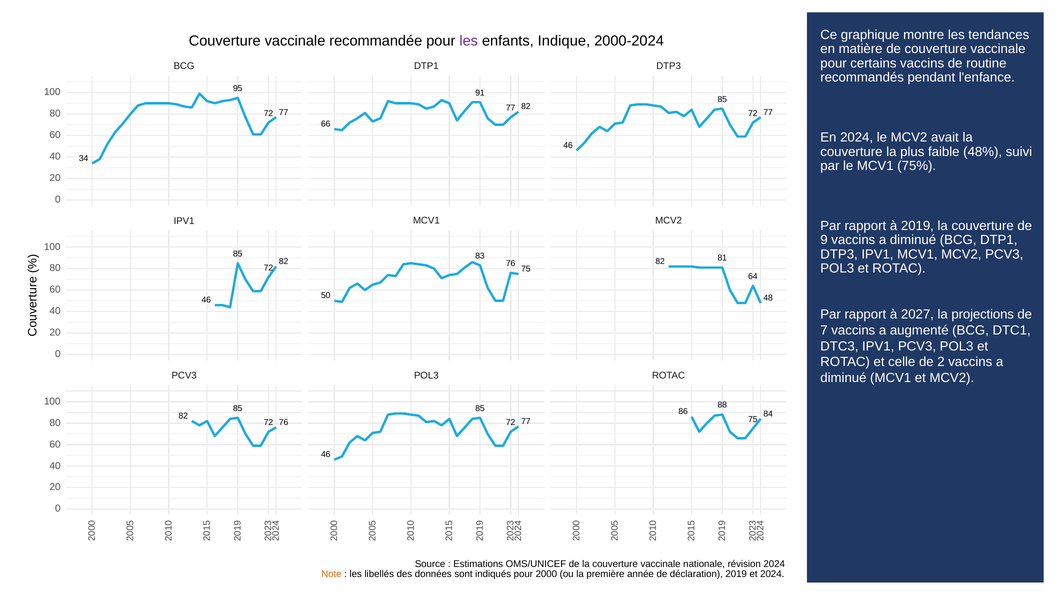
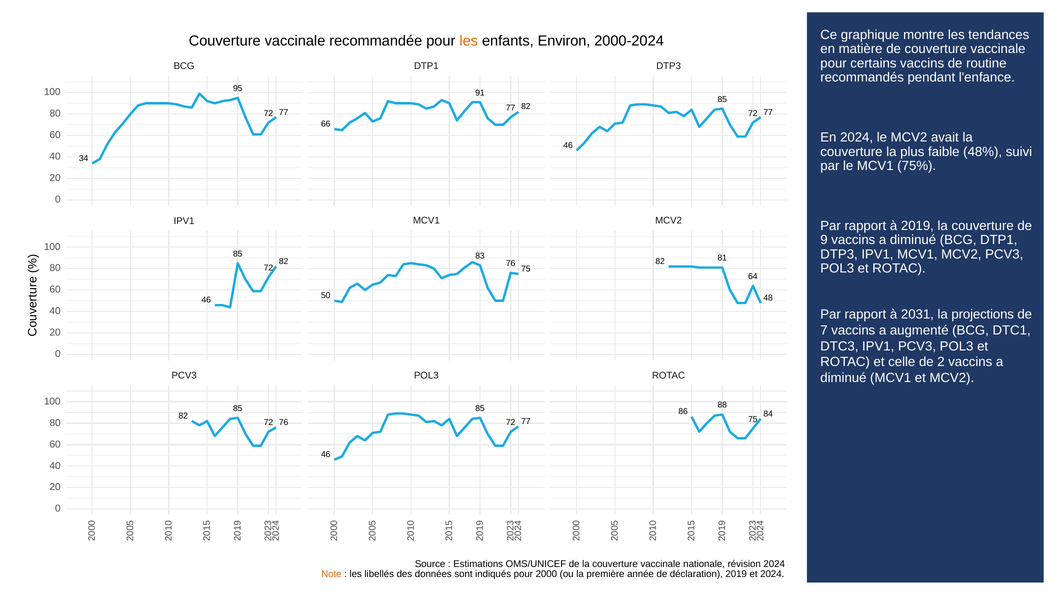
les colour: purple -> orange (469, 41)
Indique: Indique -> Environ (564, 41)
2027: 2027 -> 2031 (917, 314)
